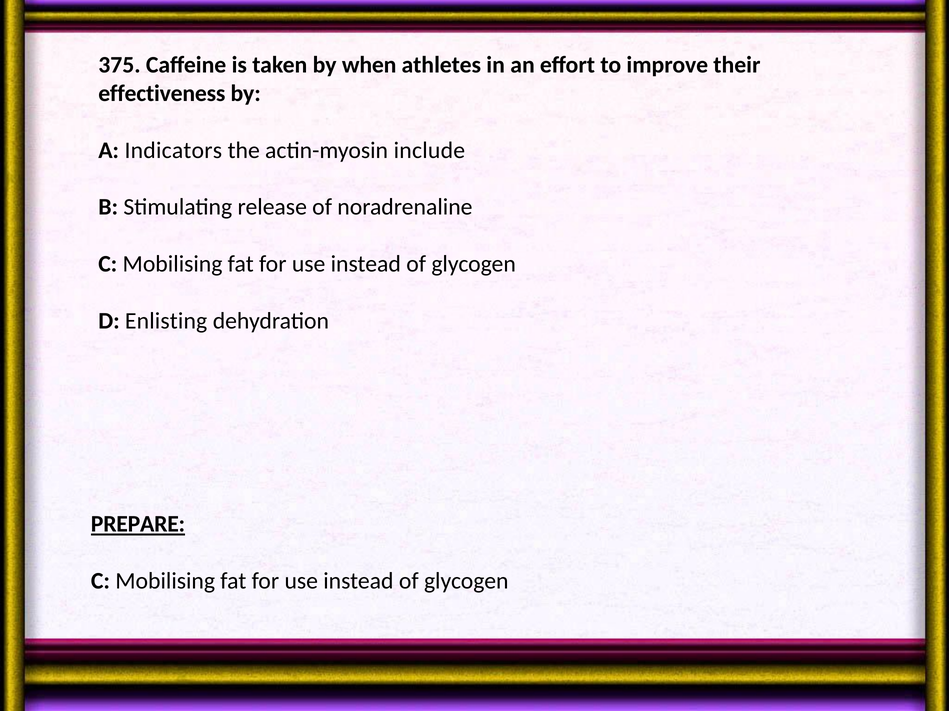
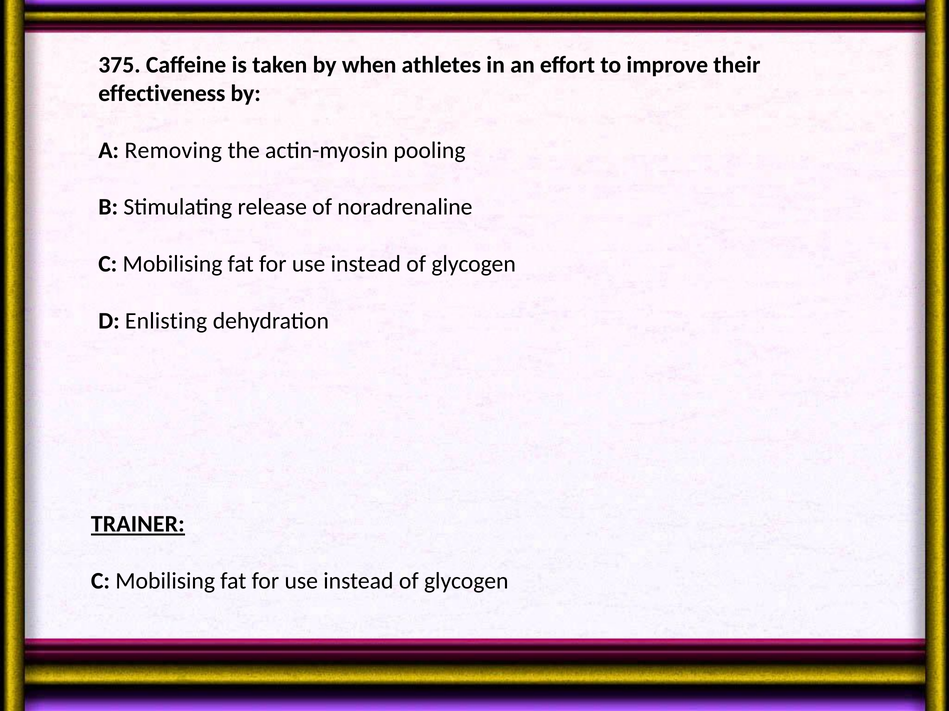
Indicators: Indicators -> Removing (173, 150)
include: include -> pooling (429, 150)
PREPARE: PREPARE -> TRAINER (138, 525)
